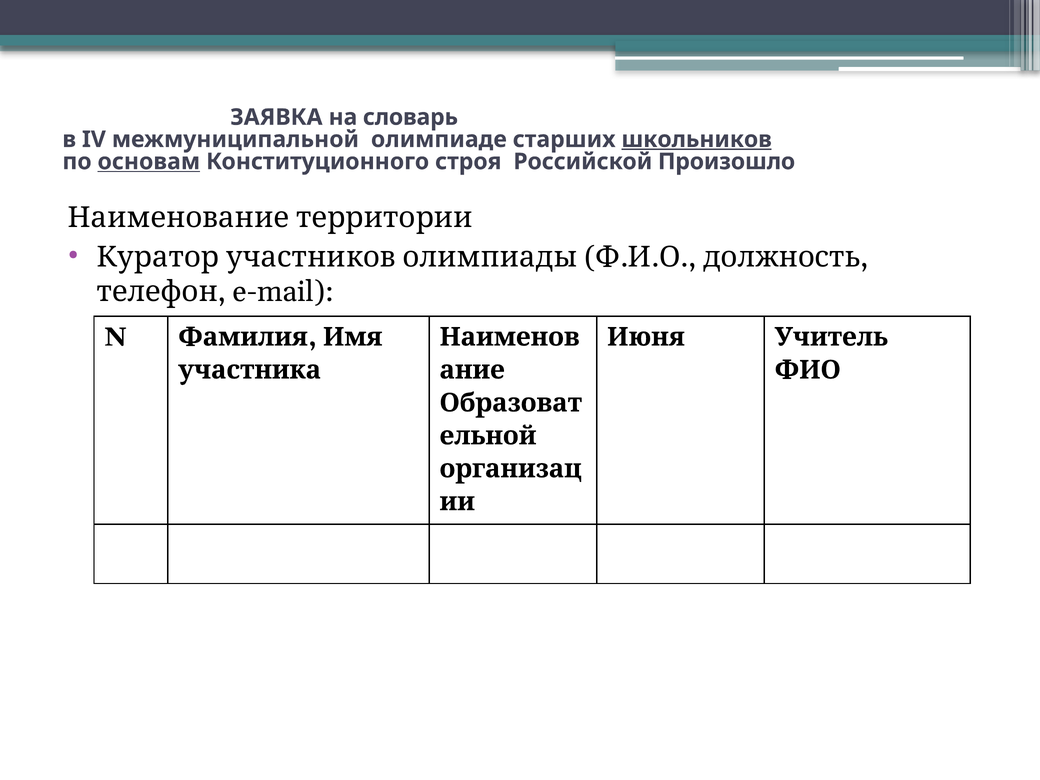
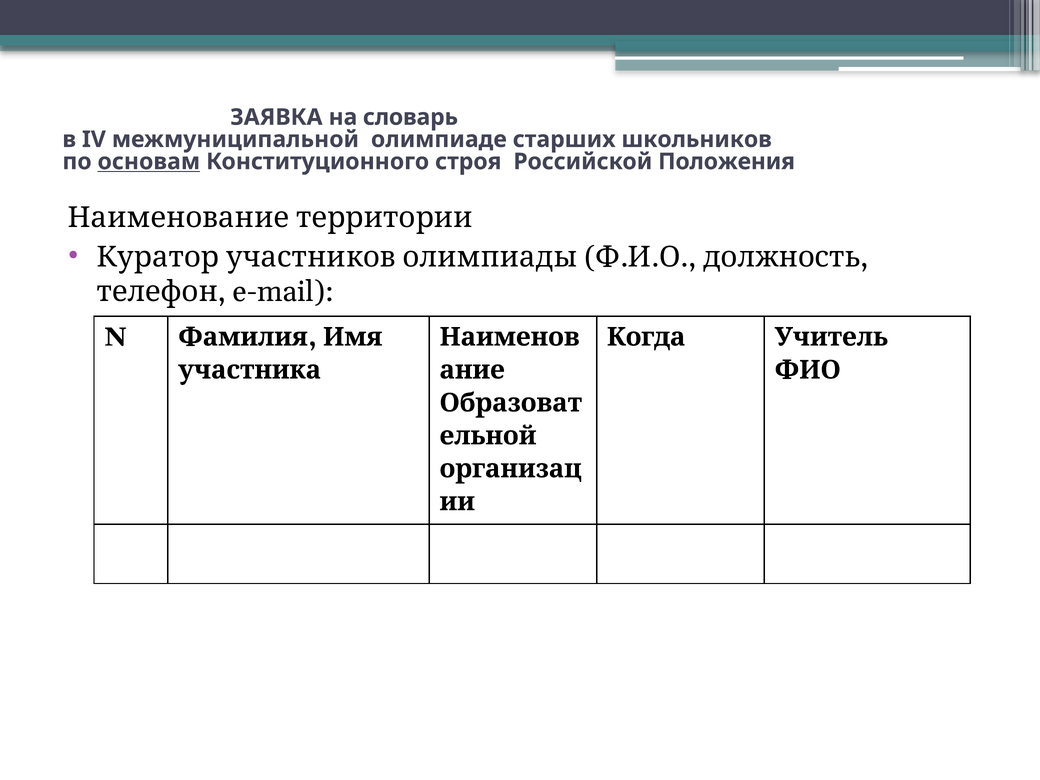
школьников underline: present -> none (697, 139)
Произошло: Произошло -> Положения (727, 162)
Июня: Июня -> Когда (646, 337)
